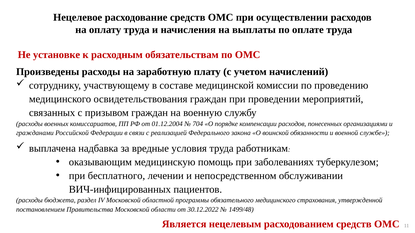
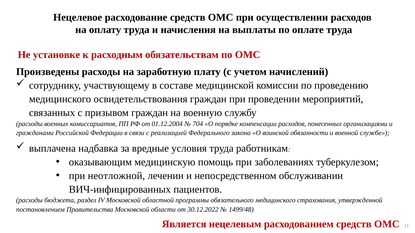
бесплатного: бесплатного -> неотложной (116, 176)
